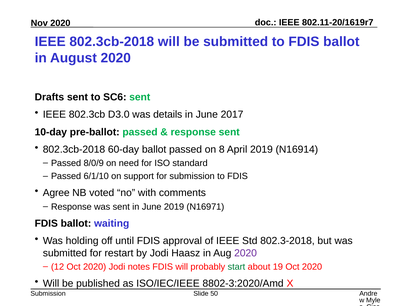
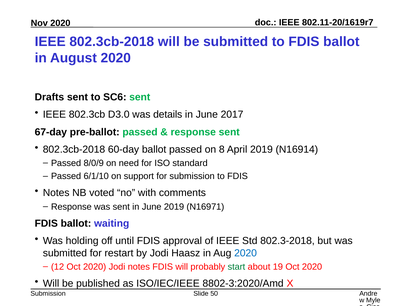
10-day: 10-day -> 67-day (51, 132)
Agree: Agree -> Notes (56, 193)
2020 colour: purple -> blue (246, 253)
